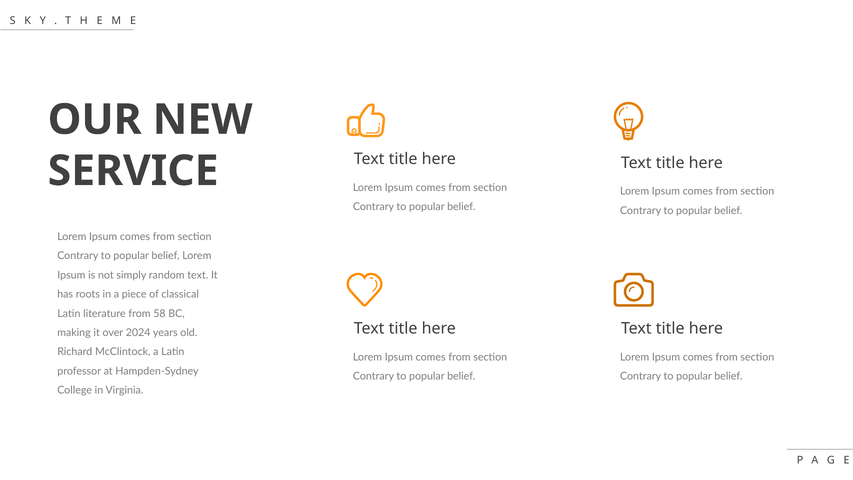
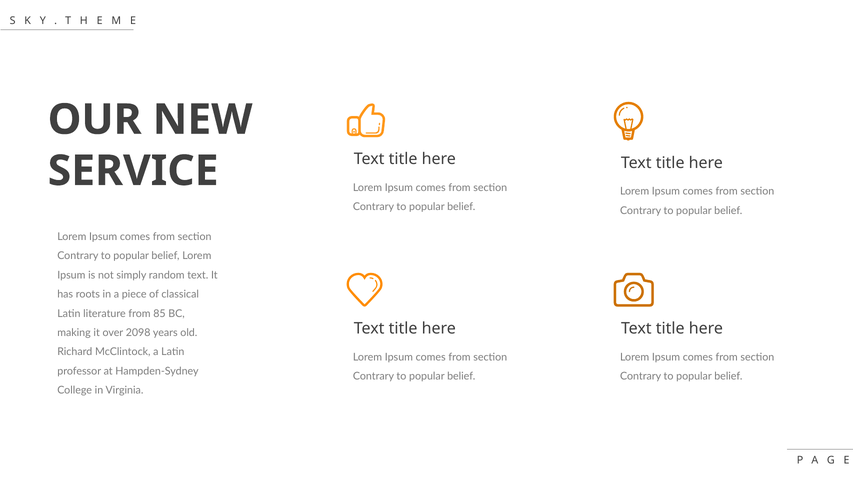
58: 58 -> 85 (159, 313)
2024: 2024 -> 2098 (138, 333)
